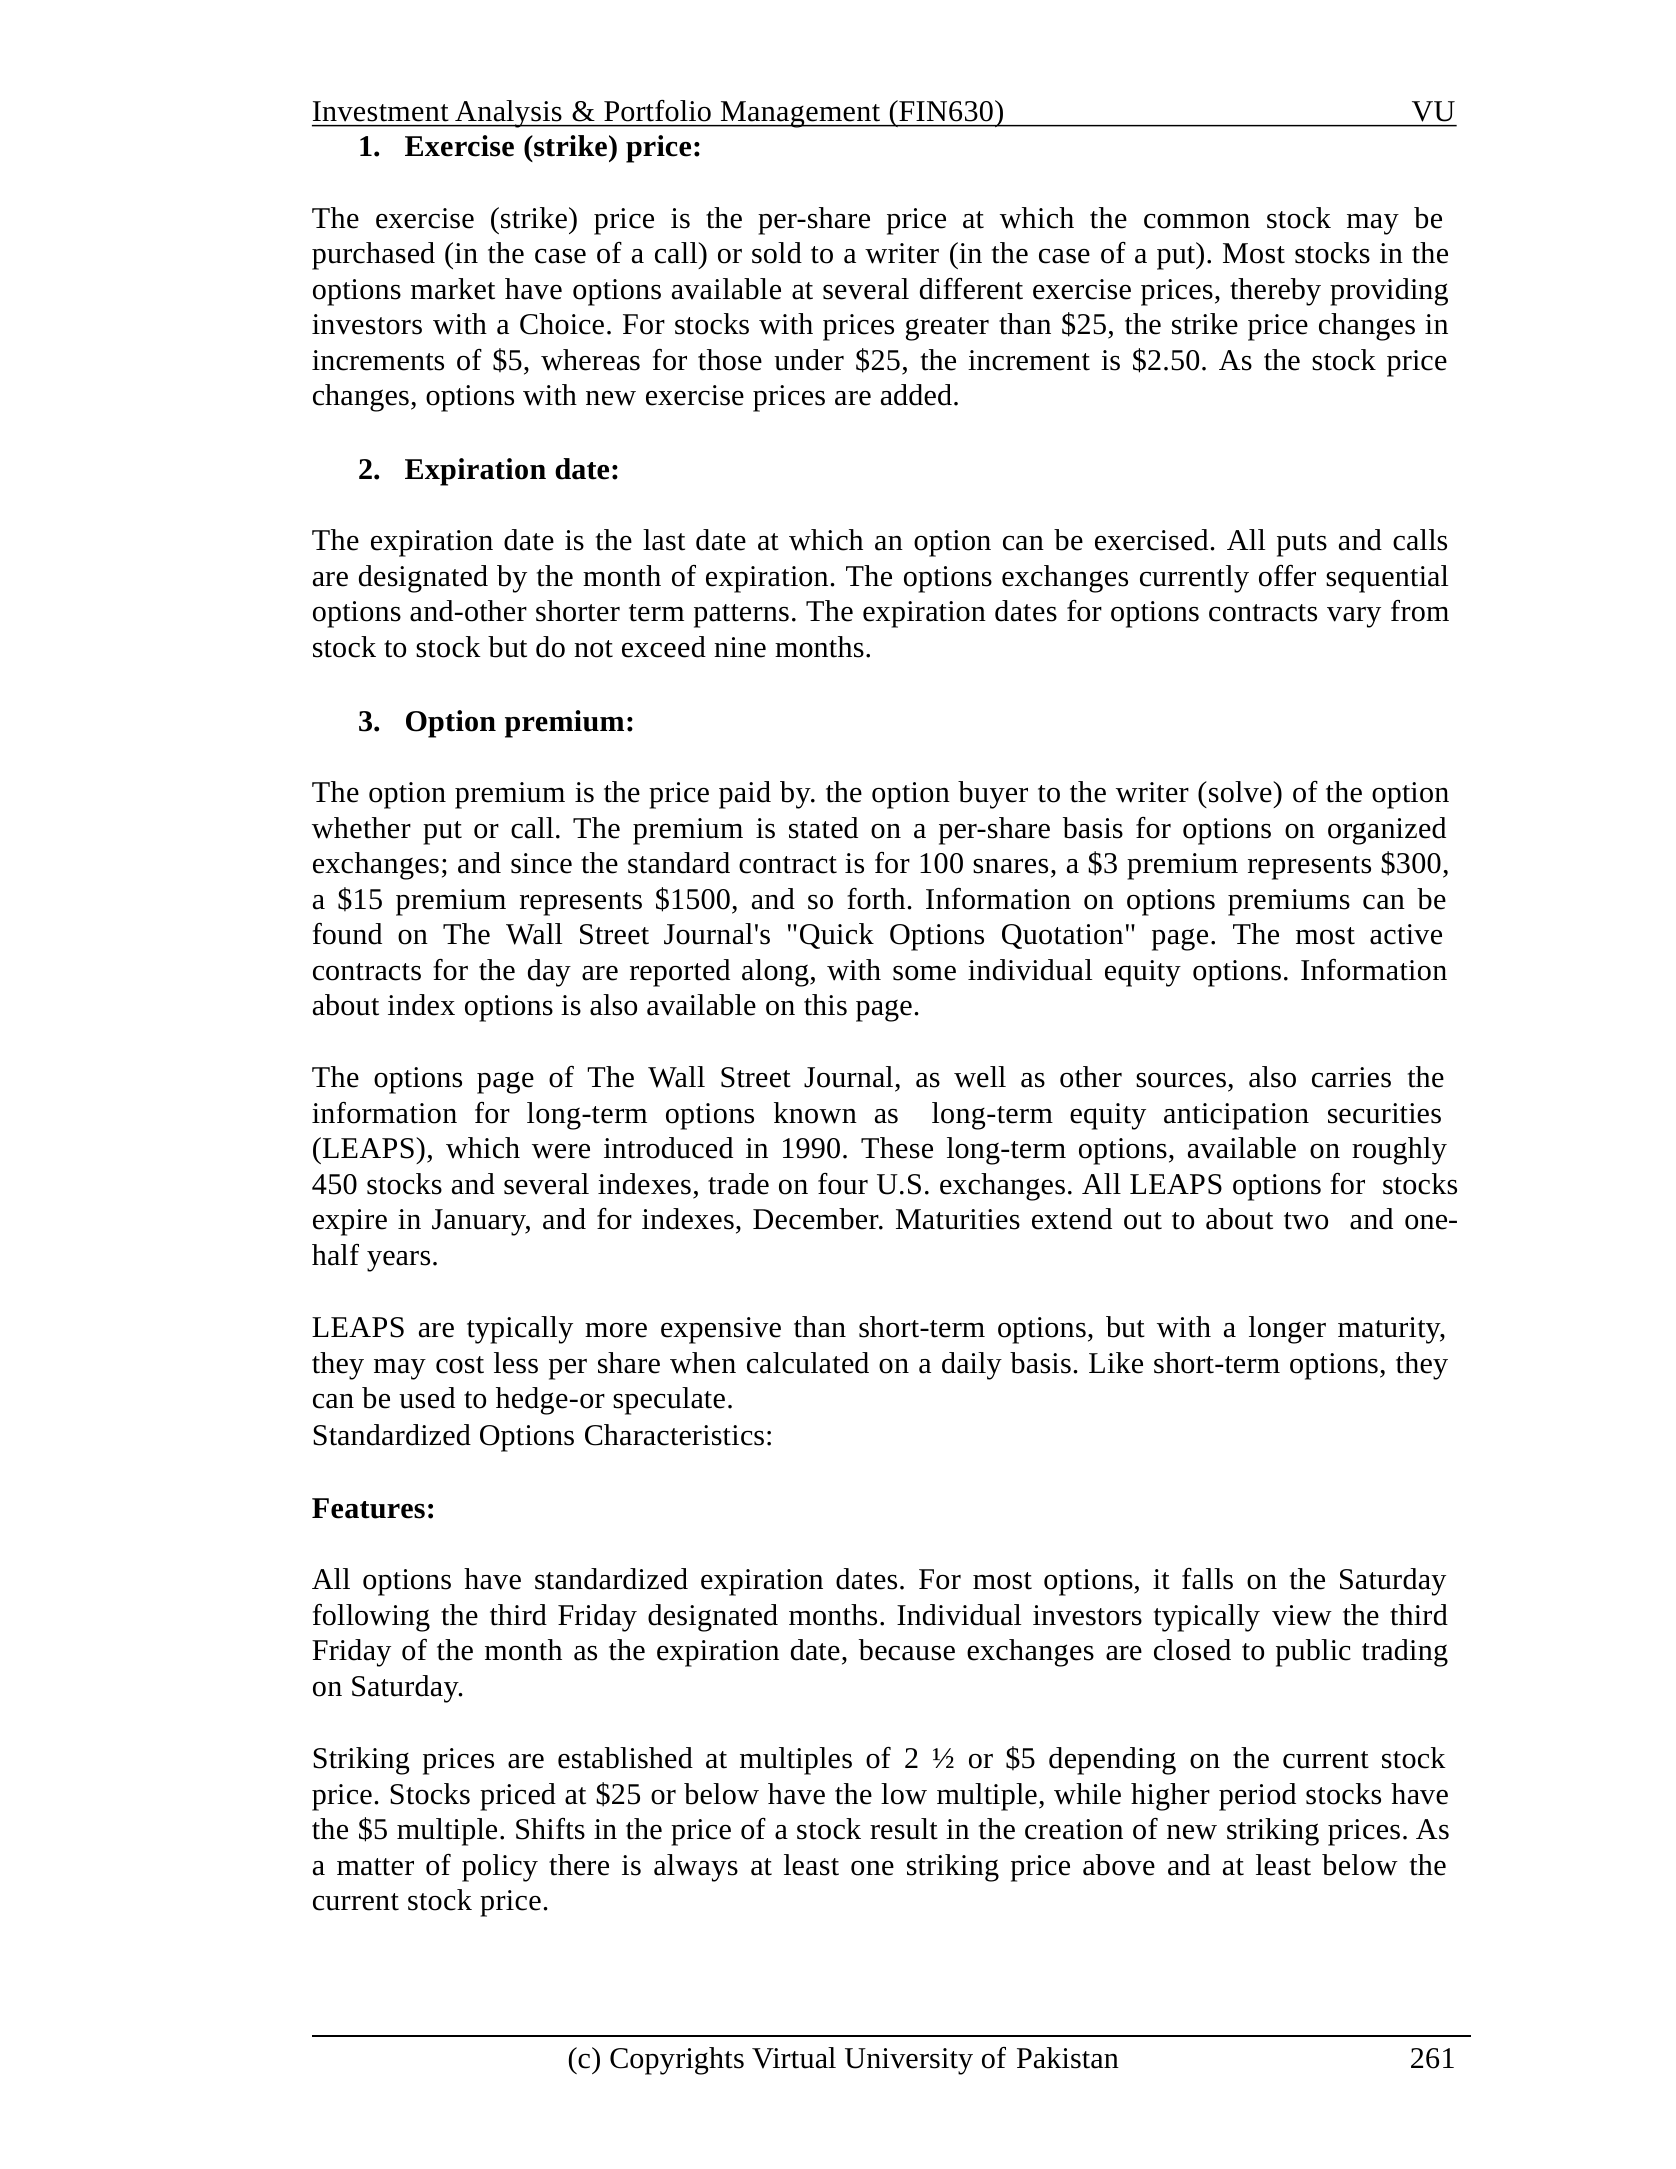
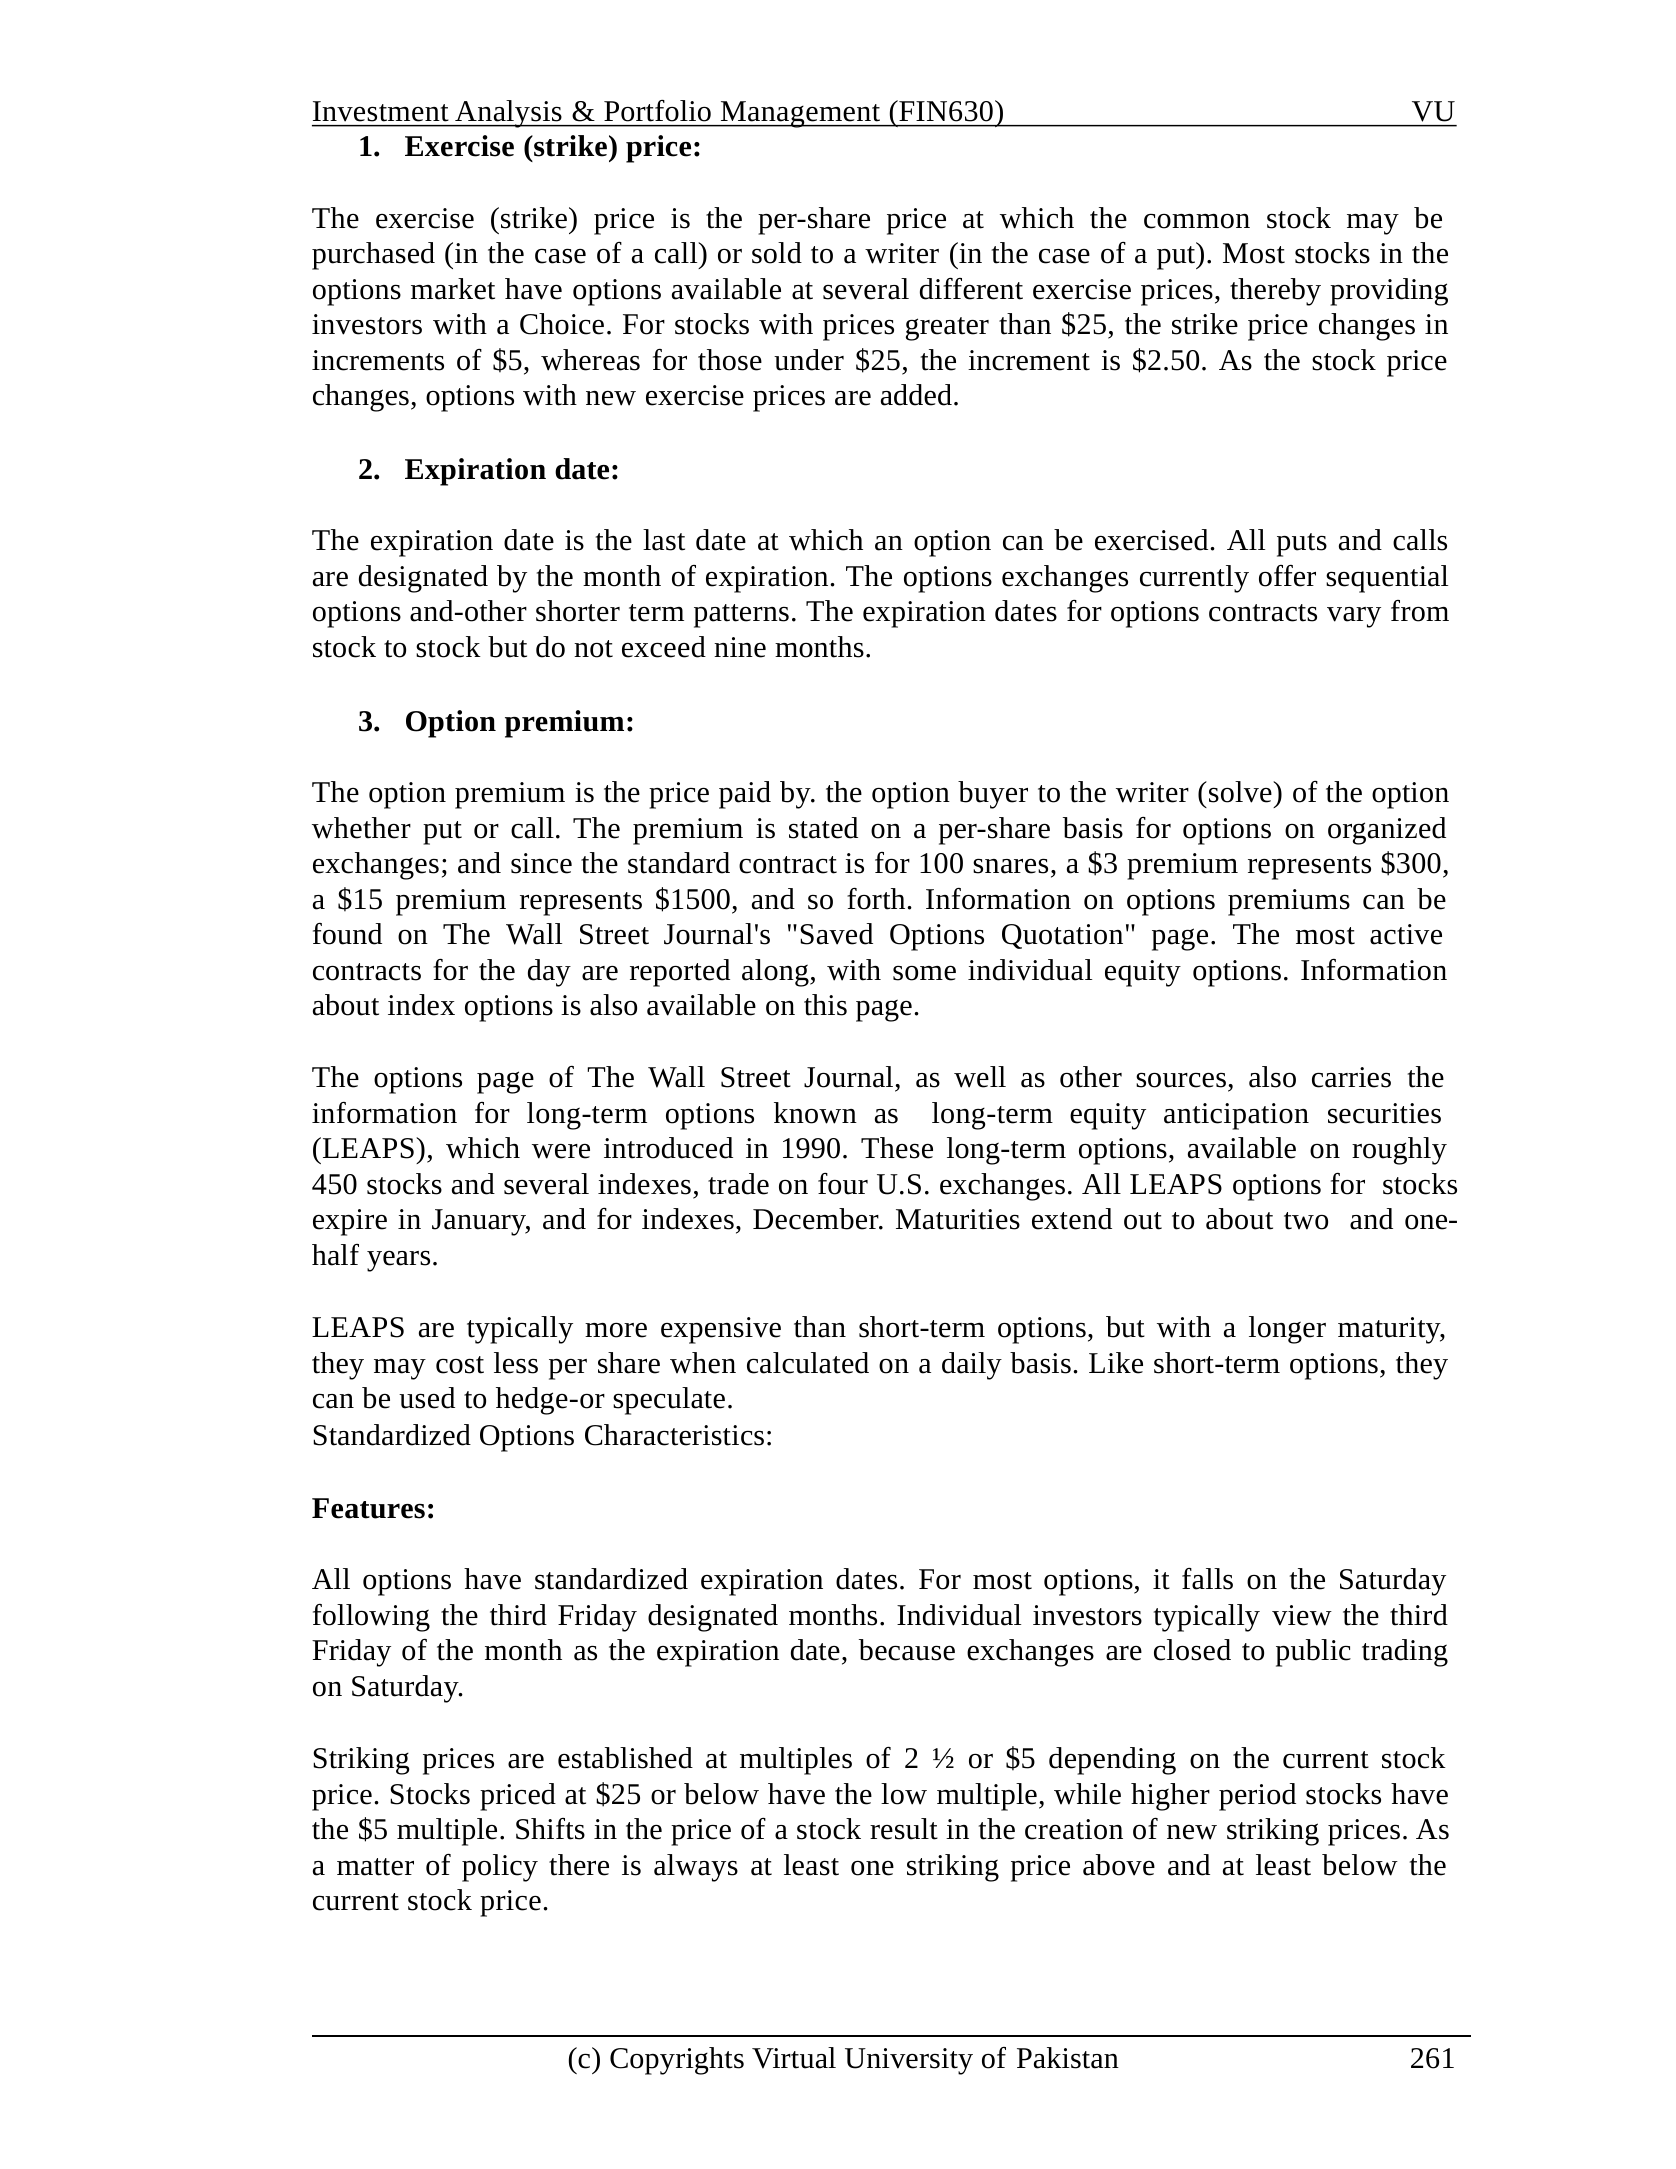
Quick: Quick -> Saved (830, 935)
